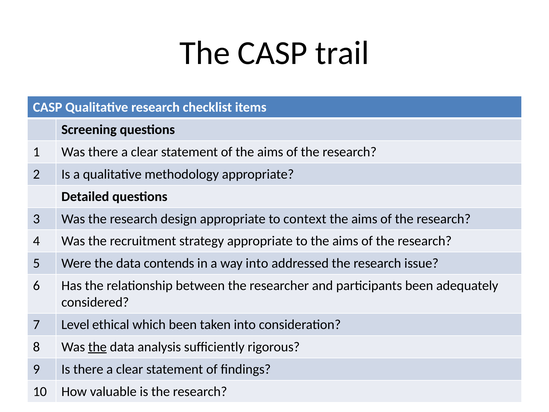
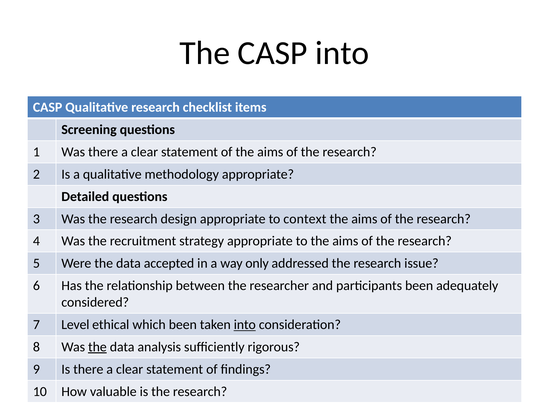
CASP trail: trail -> into (342, 53)
contends: contends -> accepted (169, 263)
way into: into -> only (257, 263)
into underline: none -> present (245, 324)
